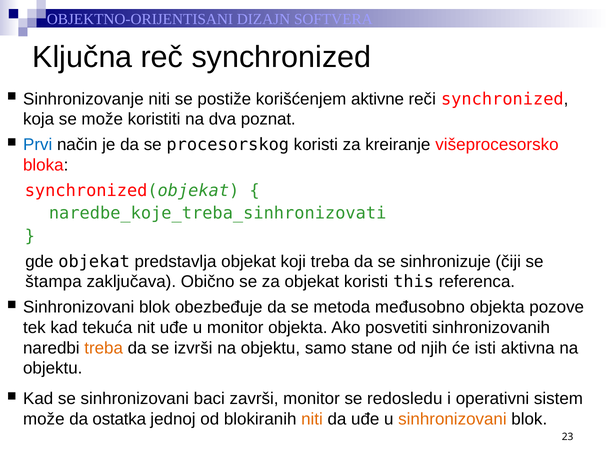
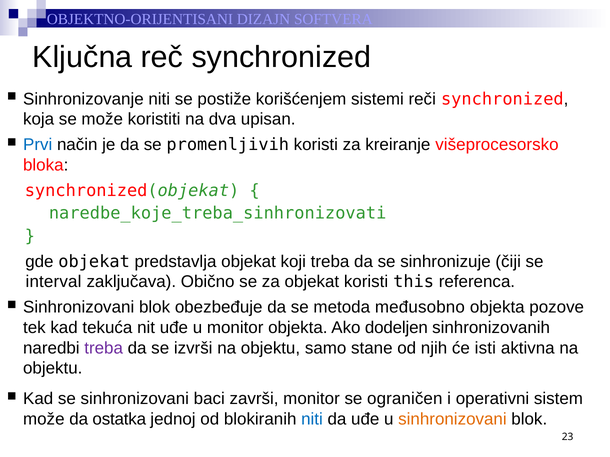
aktivne: aktivne -> sistemi (377, 99)
poznat: poznat -> upisan (268, 119)
procesorskog: procesorskog -> promenljivih (228, 145)
štampa: štampa -> interval (54, 282)
posvetiti: posvetiti -> dodeljen (396, 328)
treba colour: orange -> purple (104, 348)
redosledu: redosledu -> ograničen (405, 399)
niti colour: orange -> blue (312, 420)
